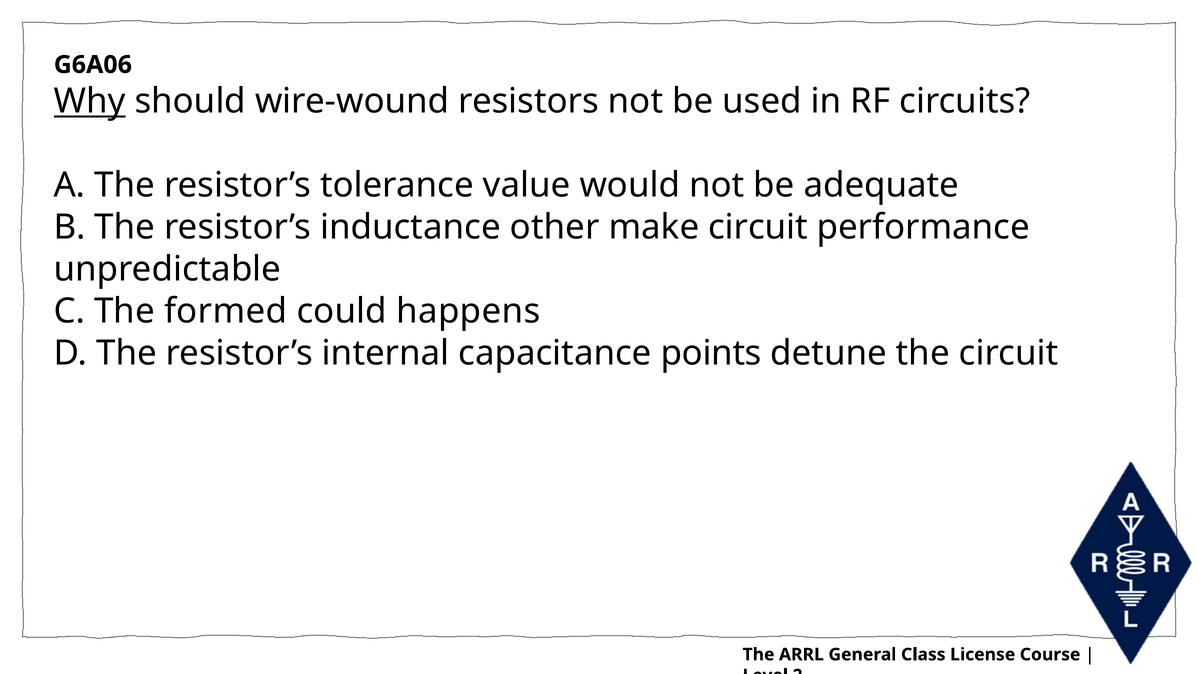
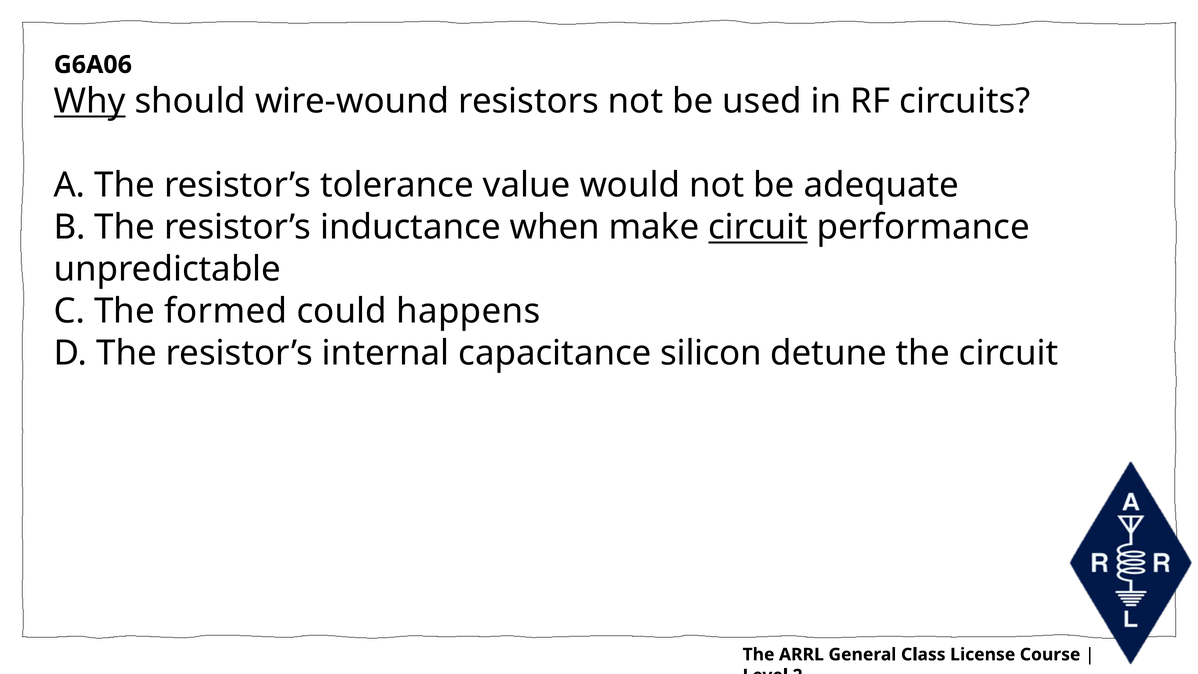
other: other -> when (555, 227)
circuit underline: none -> present (758, 227)
points: points -> silicon (711, 353)
